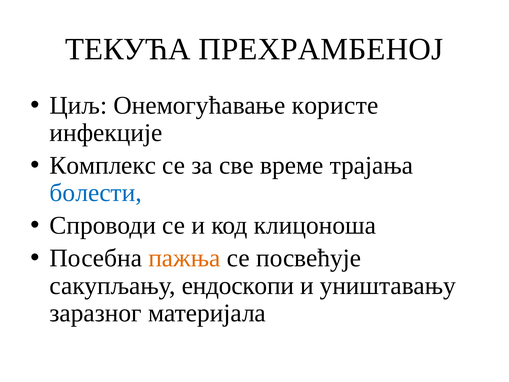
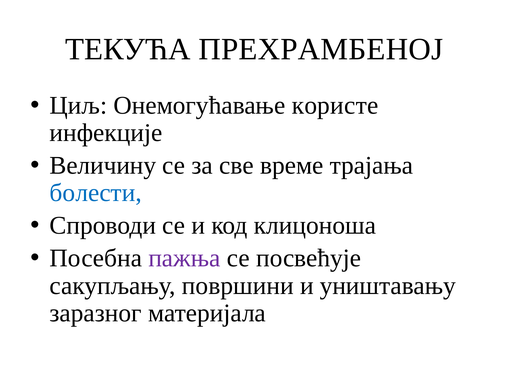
Комплекс: Комплекс -> Величину (103, 165)
пажња colour: orange -> purple (184, 258)
ендоскопи: ендоскопи -> површини (238, 285)
